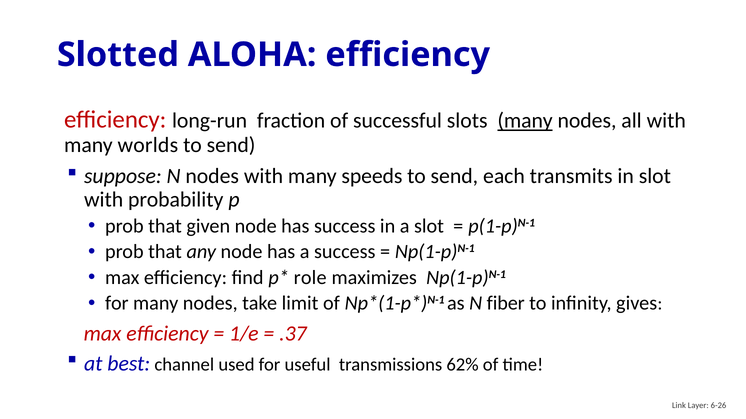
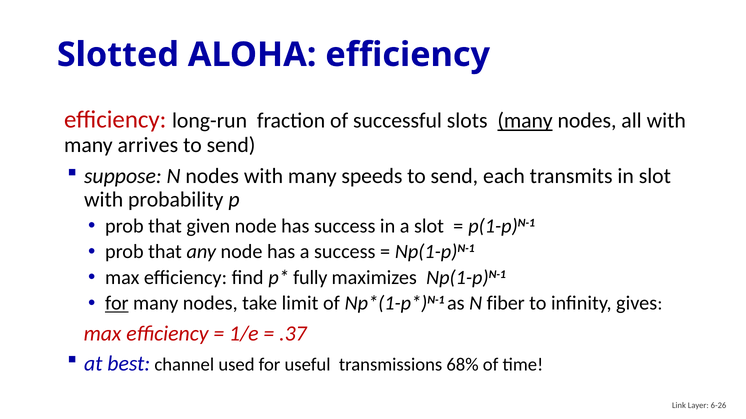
worlds: worlds -> arrives (148, 145)
role: role -> fully (310, 278)
for underline: none -> present (117, 304)
62%: 62% -> 68% (463, 365)
